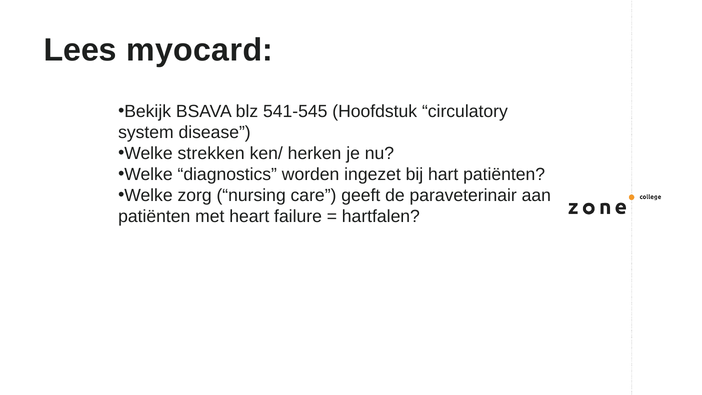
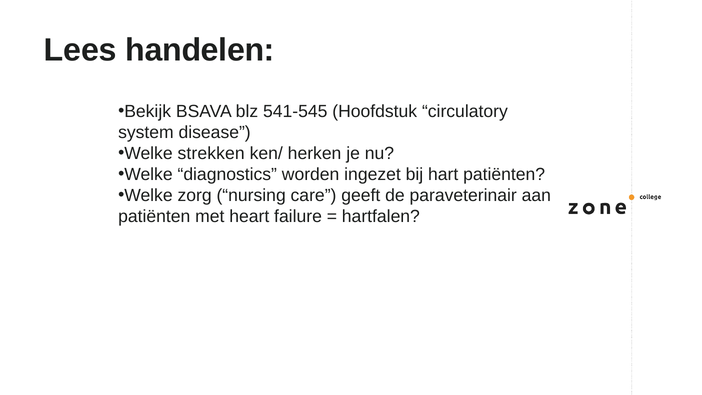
myocard: myocard -> handelen (200, 50)
